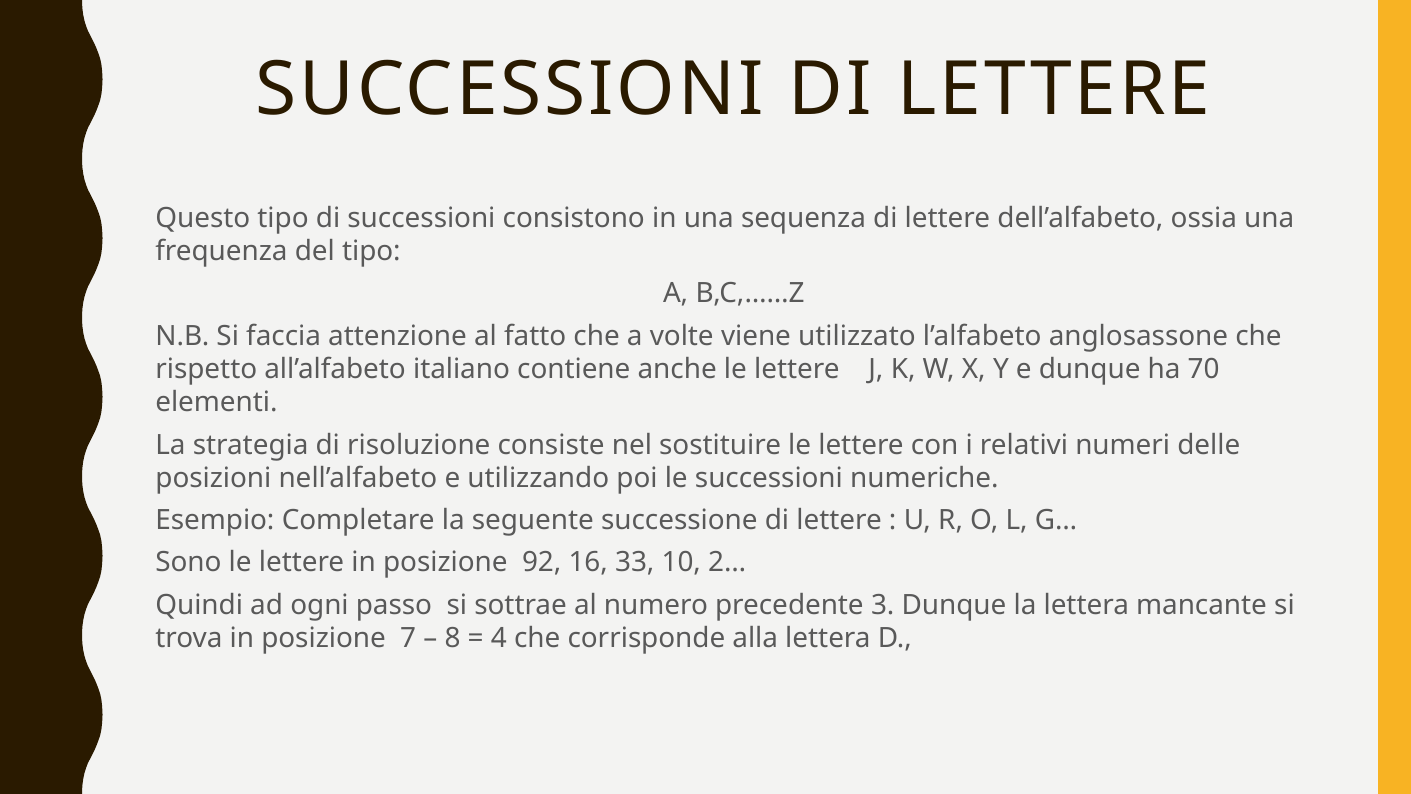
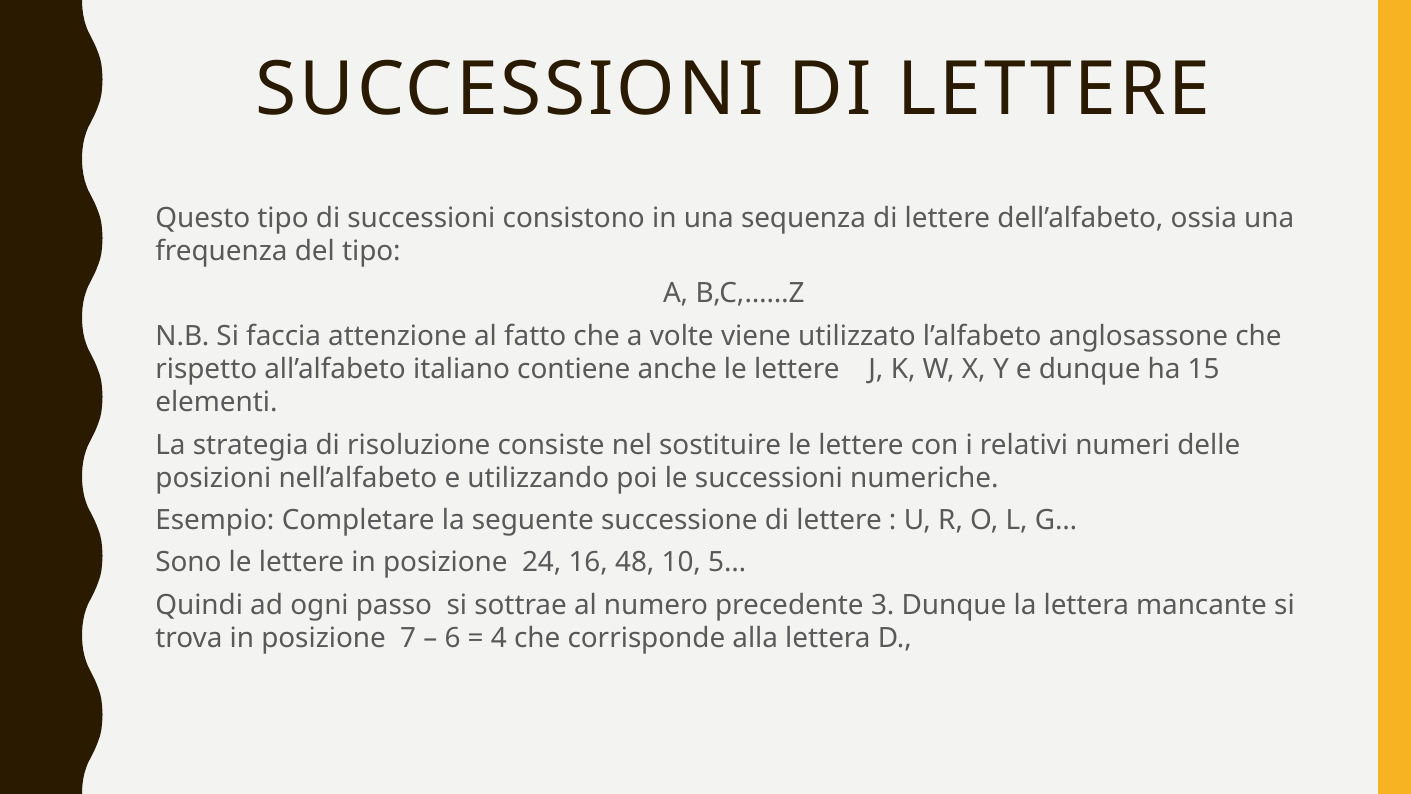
70: 70 -> 15 (1204, 369)
92: 92 -> 24 (542, 562)
33: 33 -> 48 (635, 562)
2…: 2… -> 5… (727, 562)
8: 8 -> 6 (453, 638)
